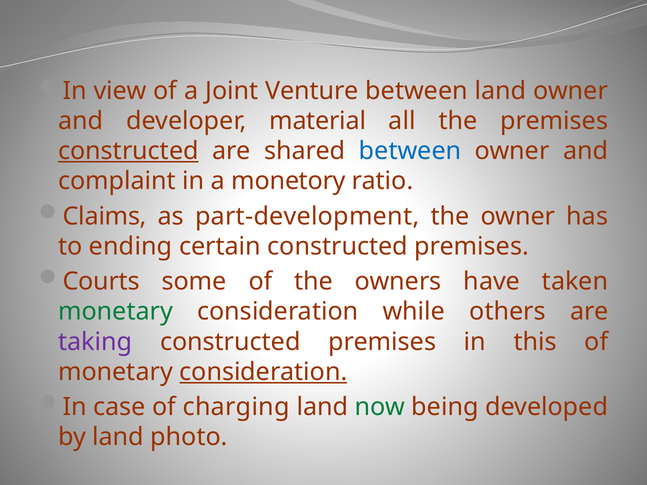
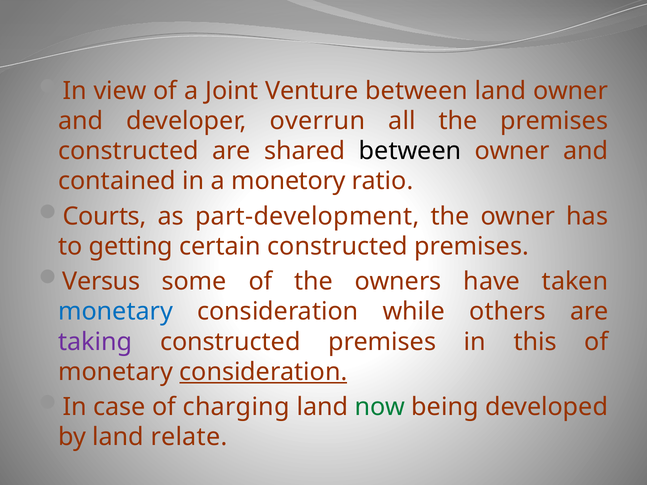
material: material -> overrun (317, 121)
constructed underline: present -> none (128, 151)
between colour: blue -> black (410, 151)
complaint: complaint -> contained (117, 181)
Claims: Claims -> Courts (105, 216)
ending: ending -> getting (131, 246)
Courts: Courts -> Versus (101, 282)
monetary colour: green -> blue (116, 312)
photo: photo -> relate (189, 437)
